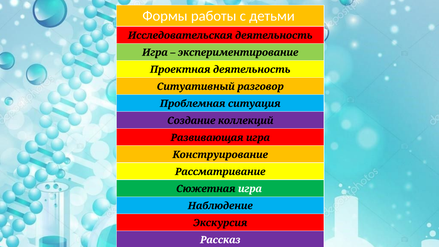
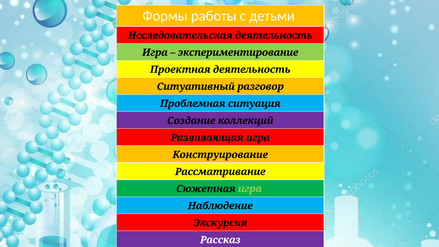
игра colour: white -> light green (250, 189)
